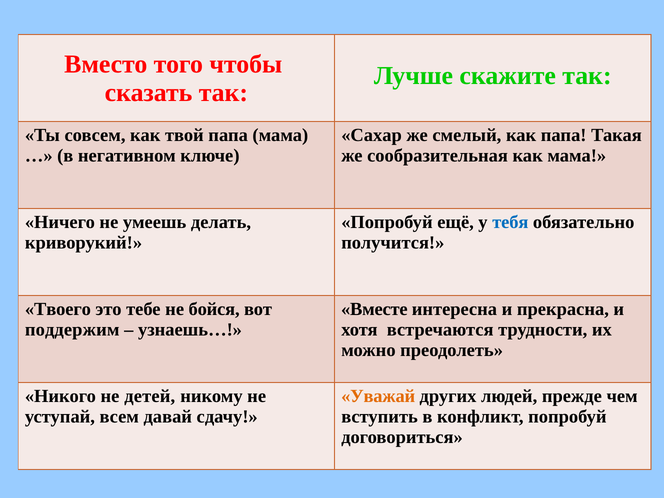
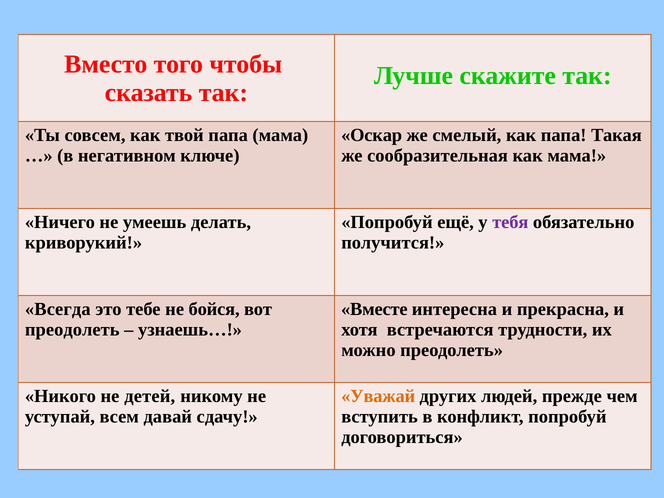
Сахар: Сахар -> Оскар (372, 135)
тебя colour: blue -> purple (510, 222)
Твоего: Твоего -> Всегда (58, 309)
поддержим: поддержим -> преодолеть (72, 330)
